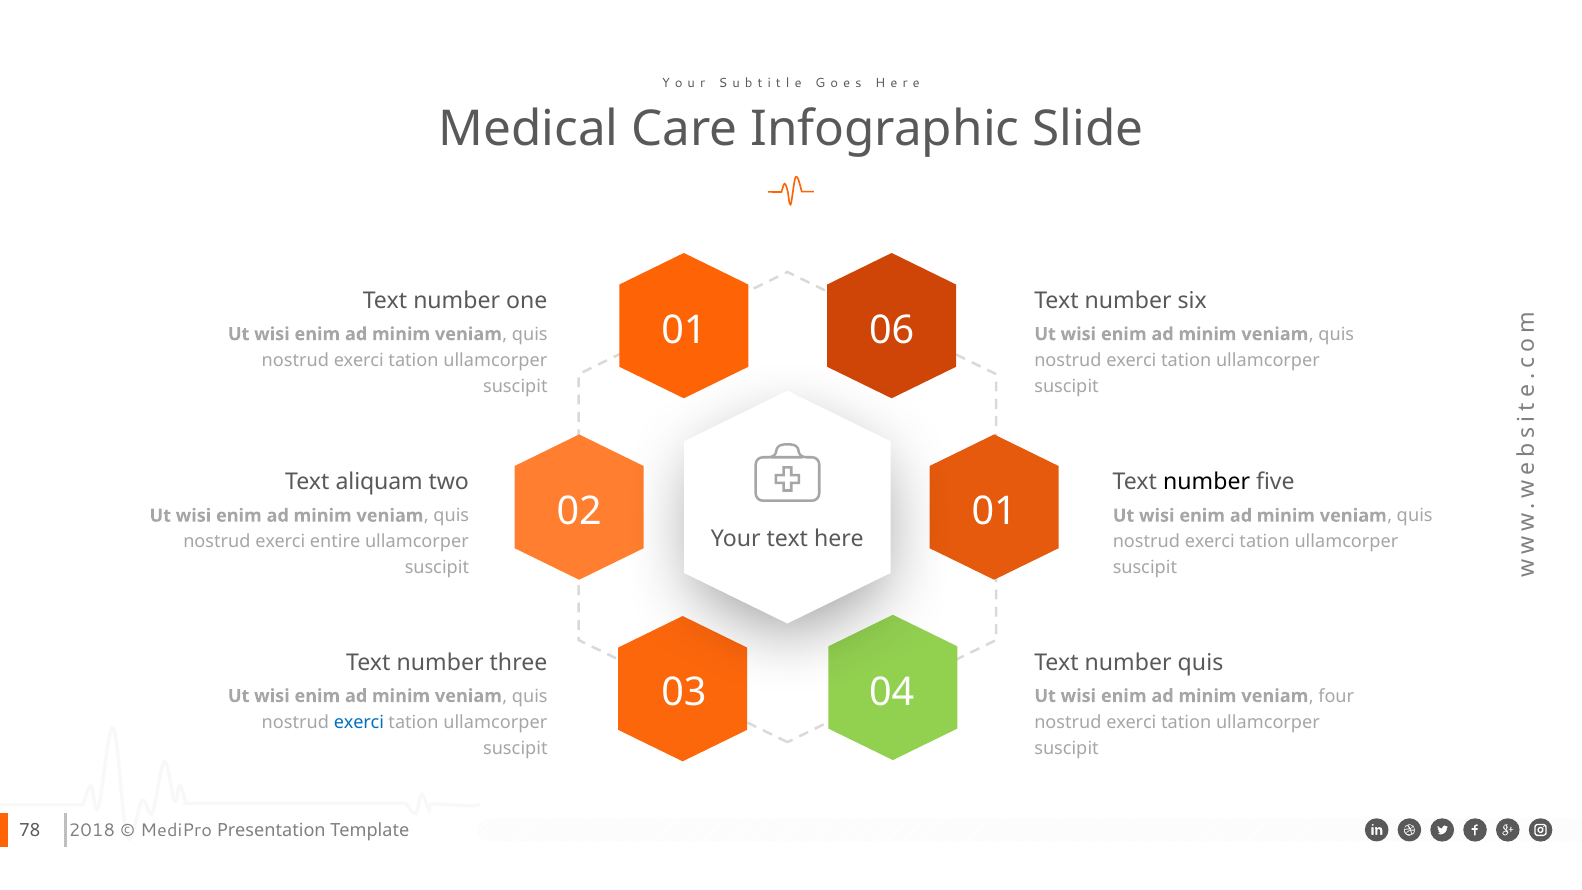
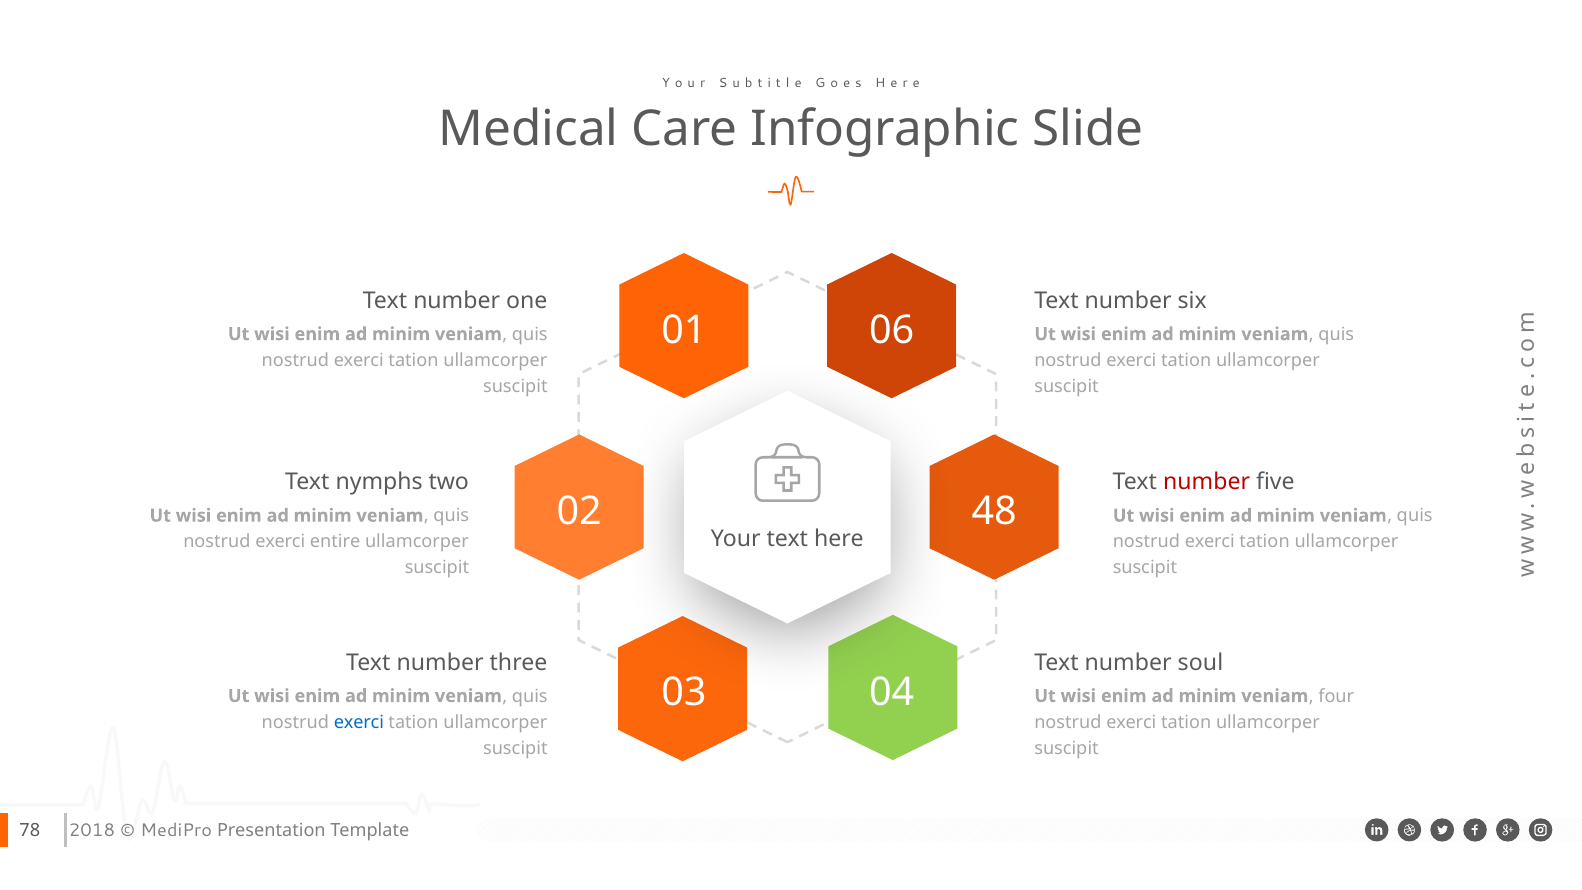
aliquam: aliquam -> nymphs (379, 482)
number colour: black -> red (1207, 482)
02 01: 01 -> 48 (994, 512)
number quis: quis -> soul (1200, 663)
